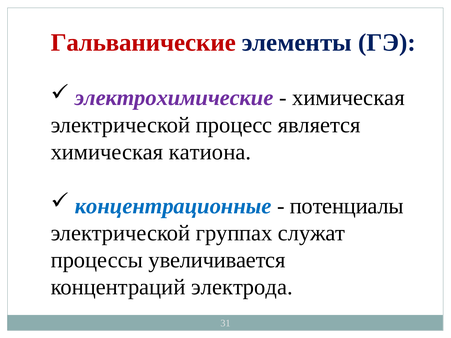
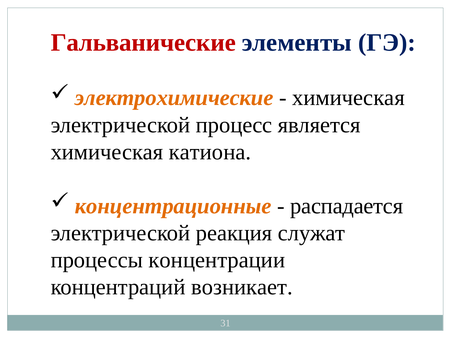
электрохимические colour: purple -> orange (174, 98)
концентрационные colour: blue -> orange (173, 206)
потенциалы: потенциалы -> распадается (347, 206)
группах: группах -> реакция (234, 233)
увеличивается: увеличивается -> концентрации (217, 260)
электрода: электрода -> возникает (242, 287)
